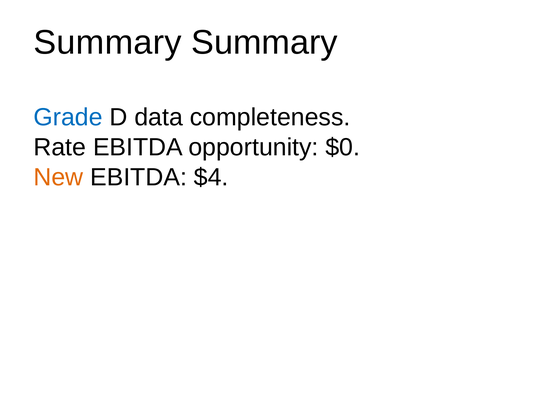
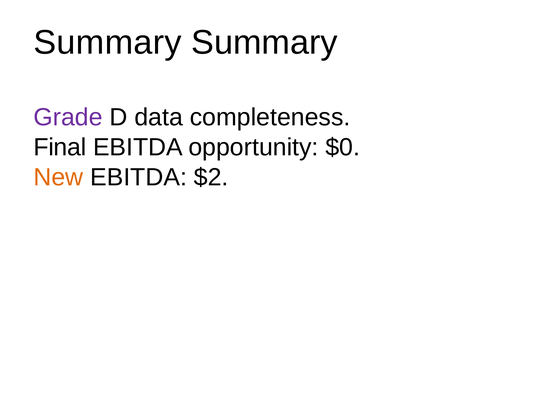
Grade colour: blue -> purple (68, 117)
Rate: Rate -> Final (60, 147)
$4: $4 -> $2 (211, 177)
